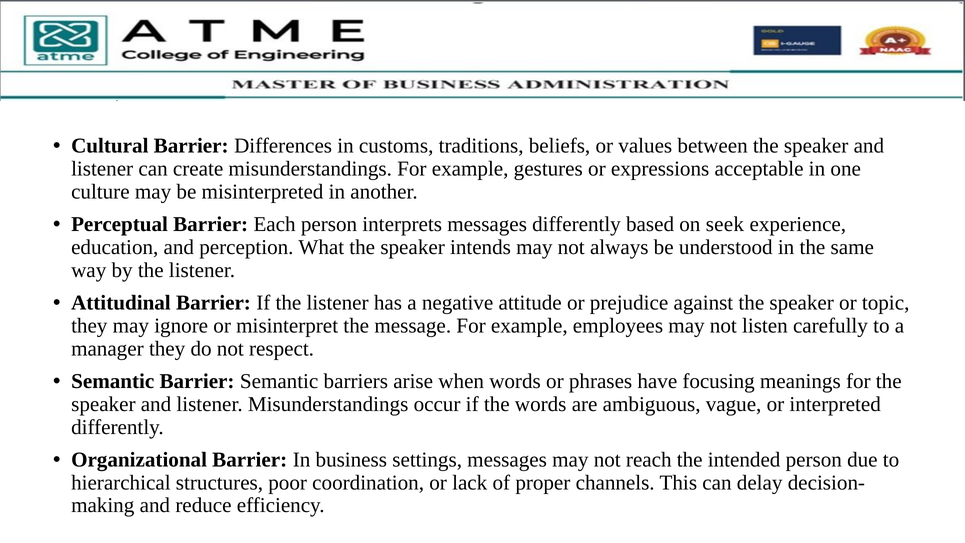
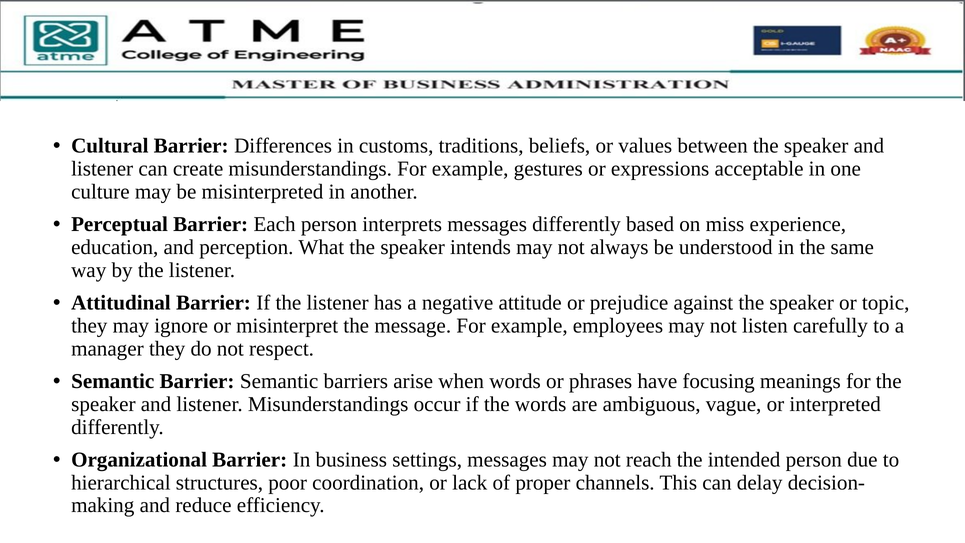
seek: seek -> miss (725, 224)
